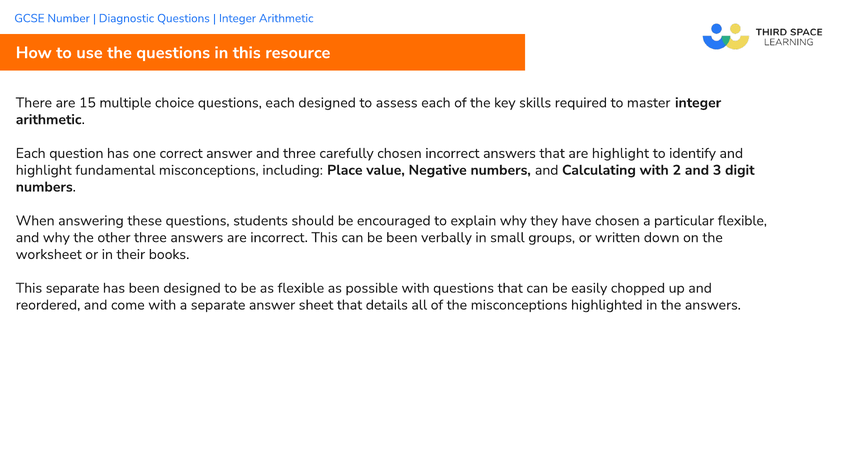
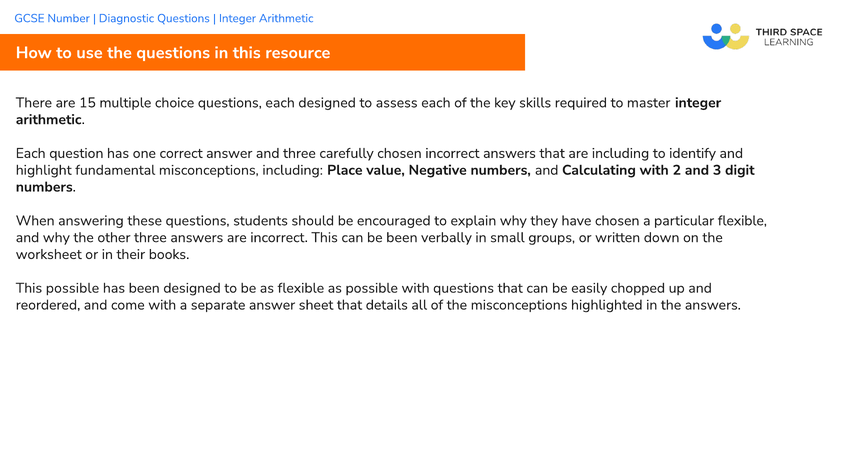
are highlight: highlight -> including (621, 153)
This separate: separate -> possible (72, 288)
